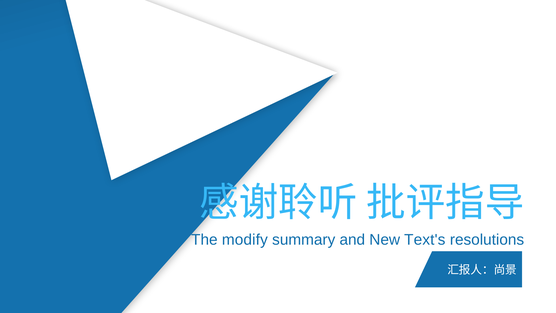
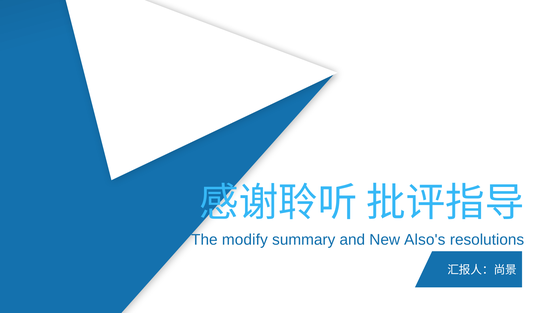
Text's: Text's -> Also's (425, 239)
